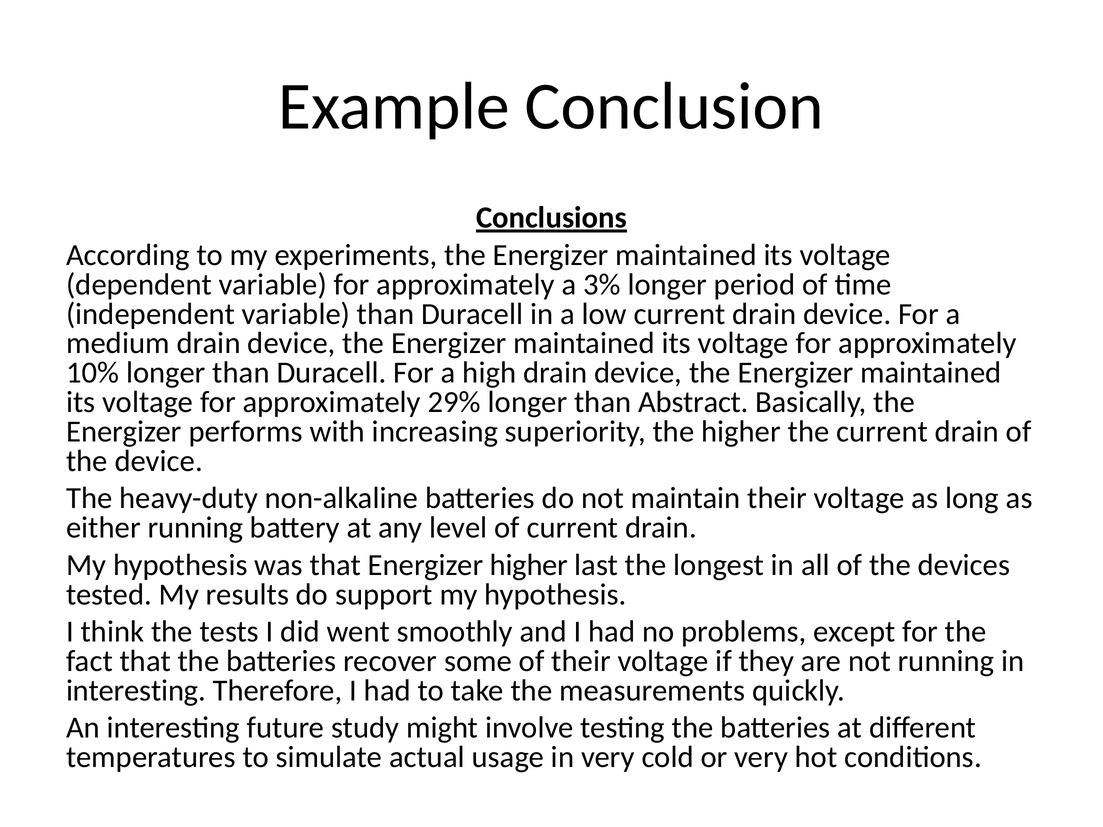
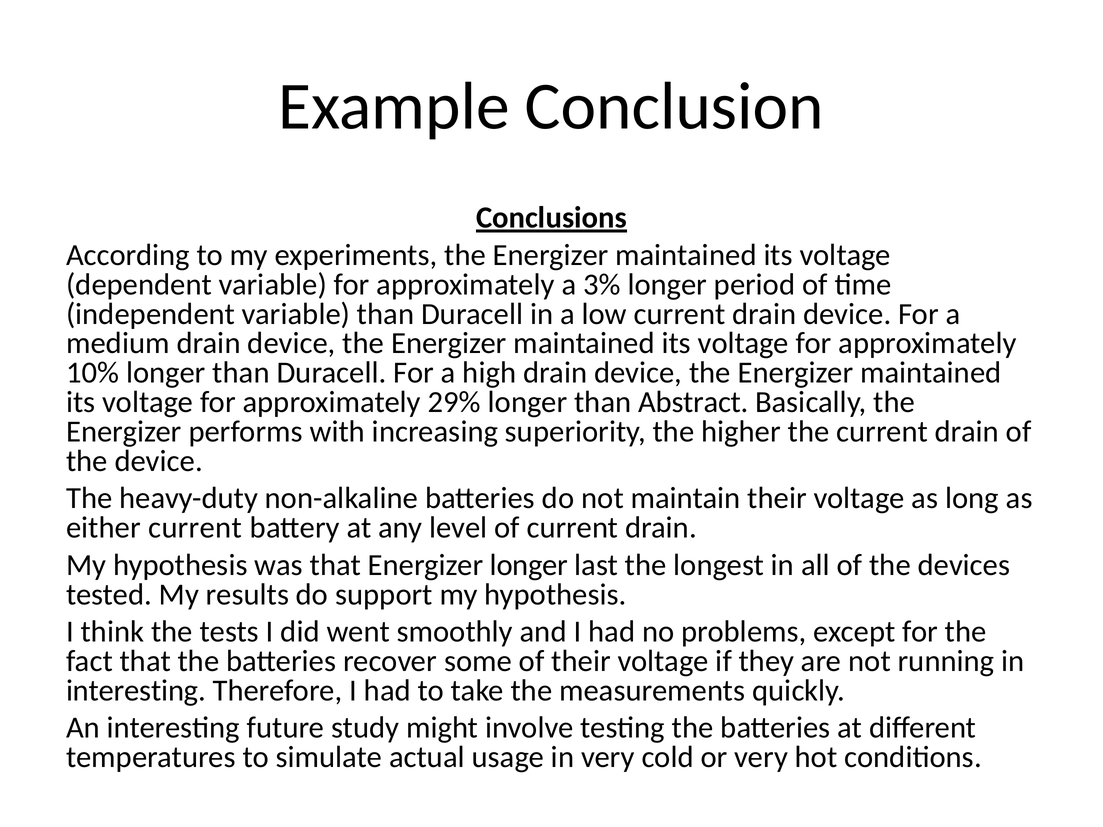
either running: running -> current (195, 528)
Energizer higher: higher -> longer (529, 565)
